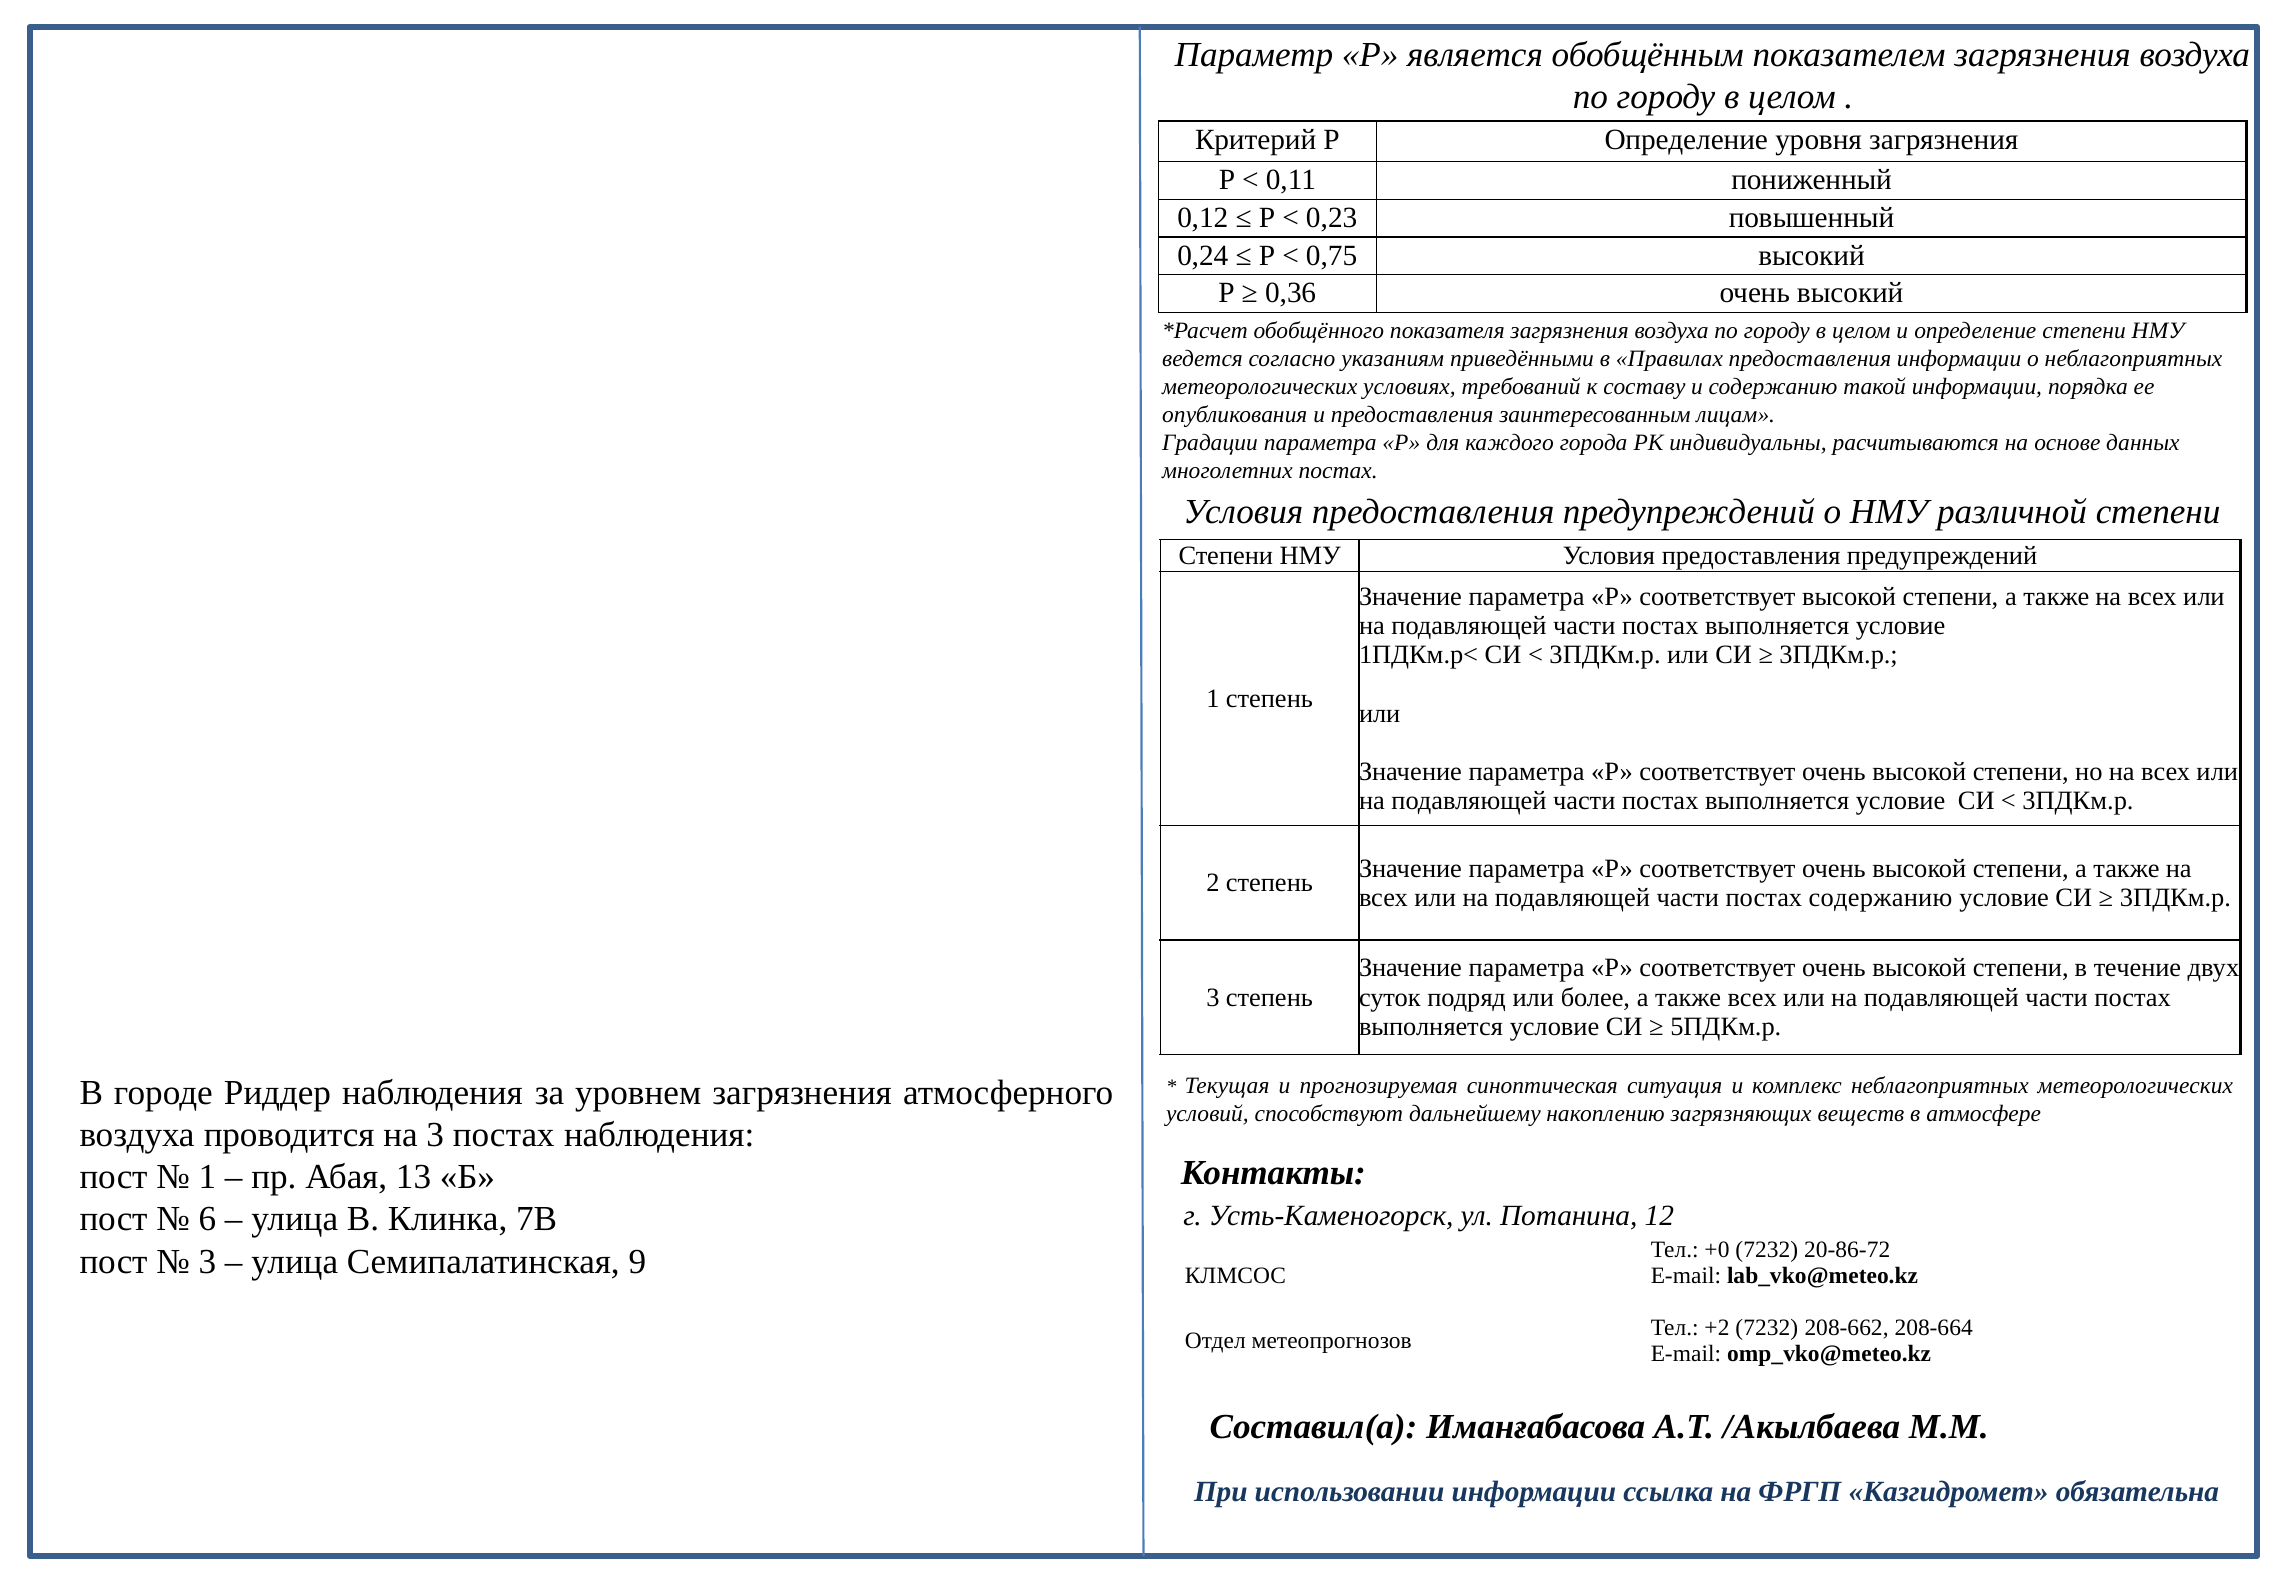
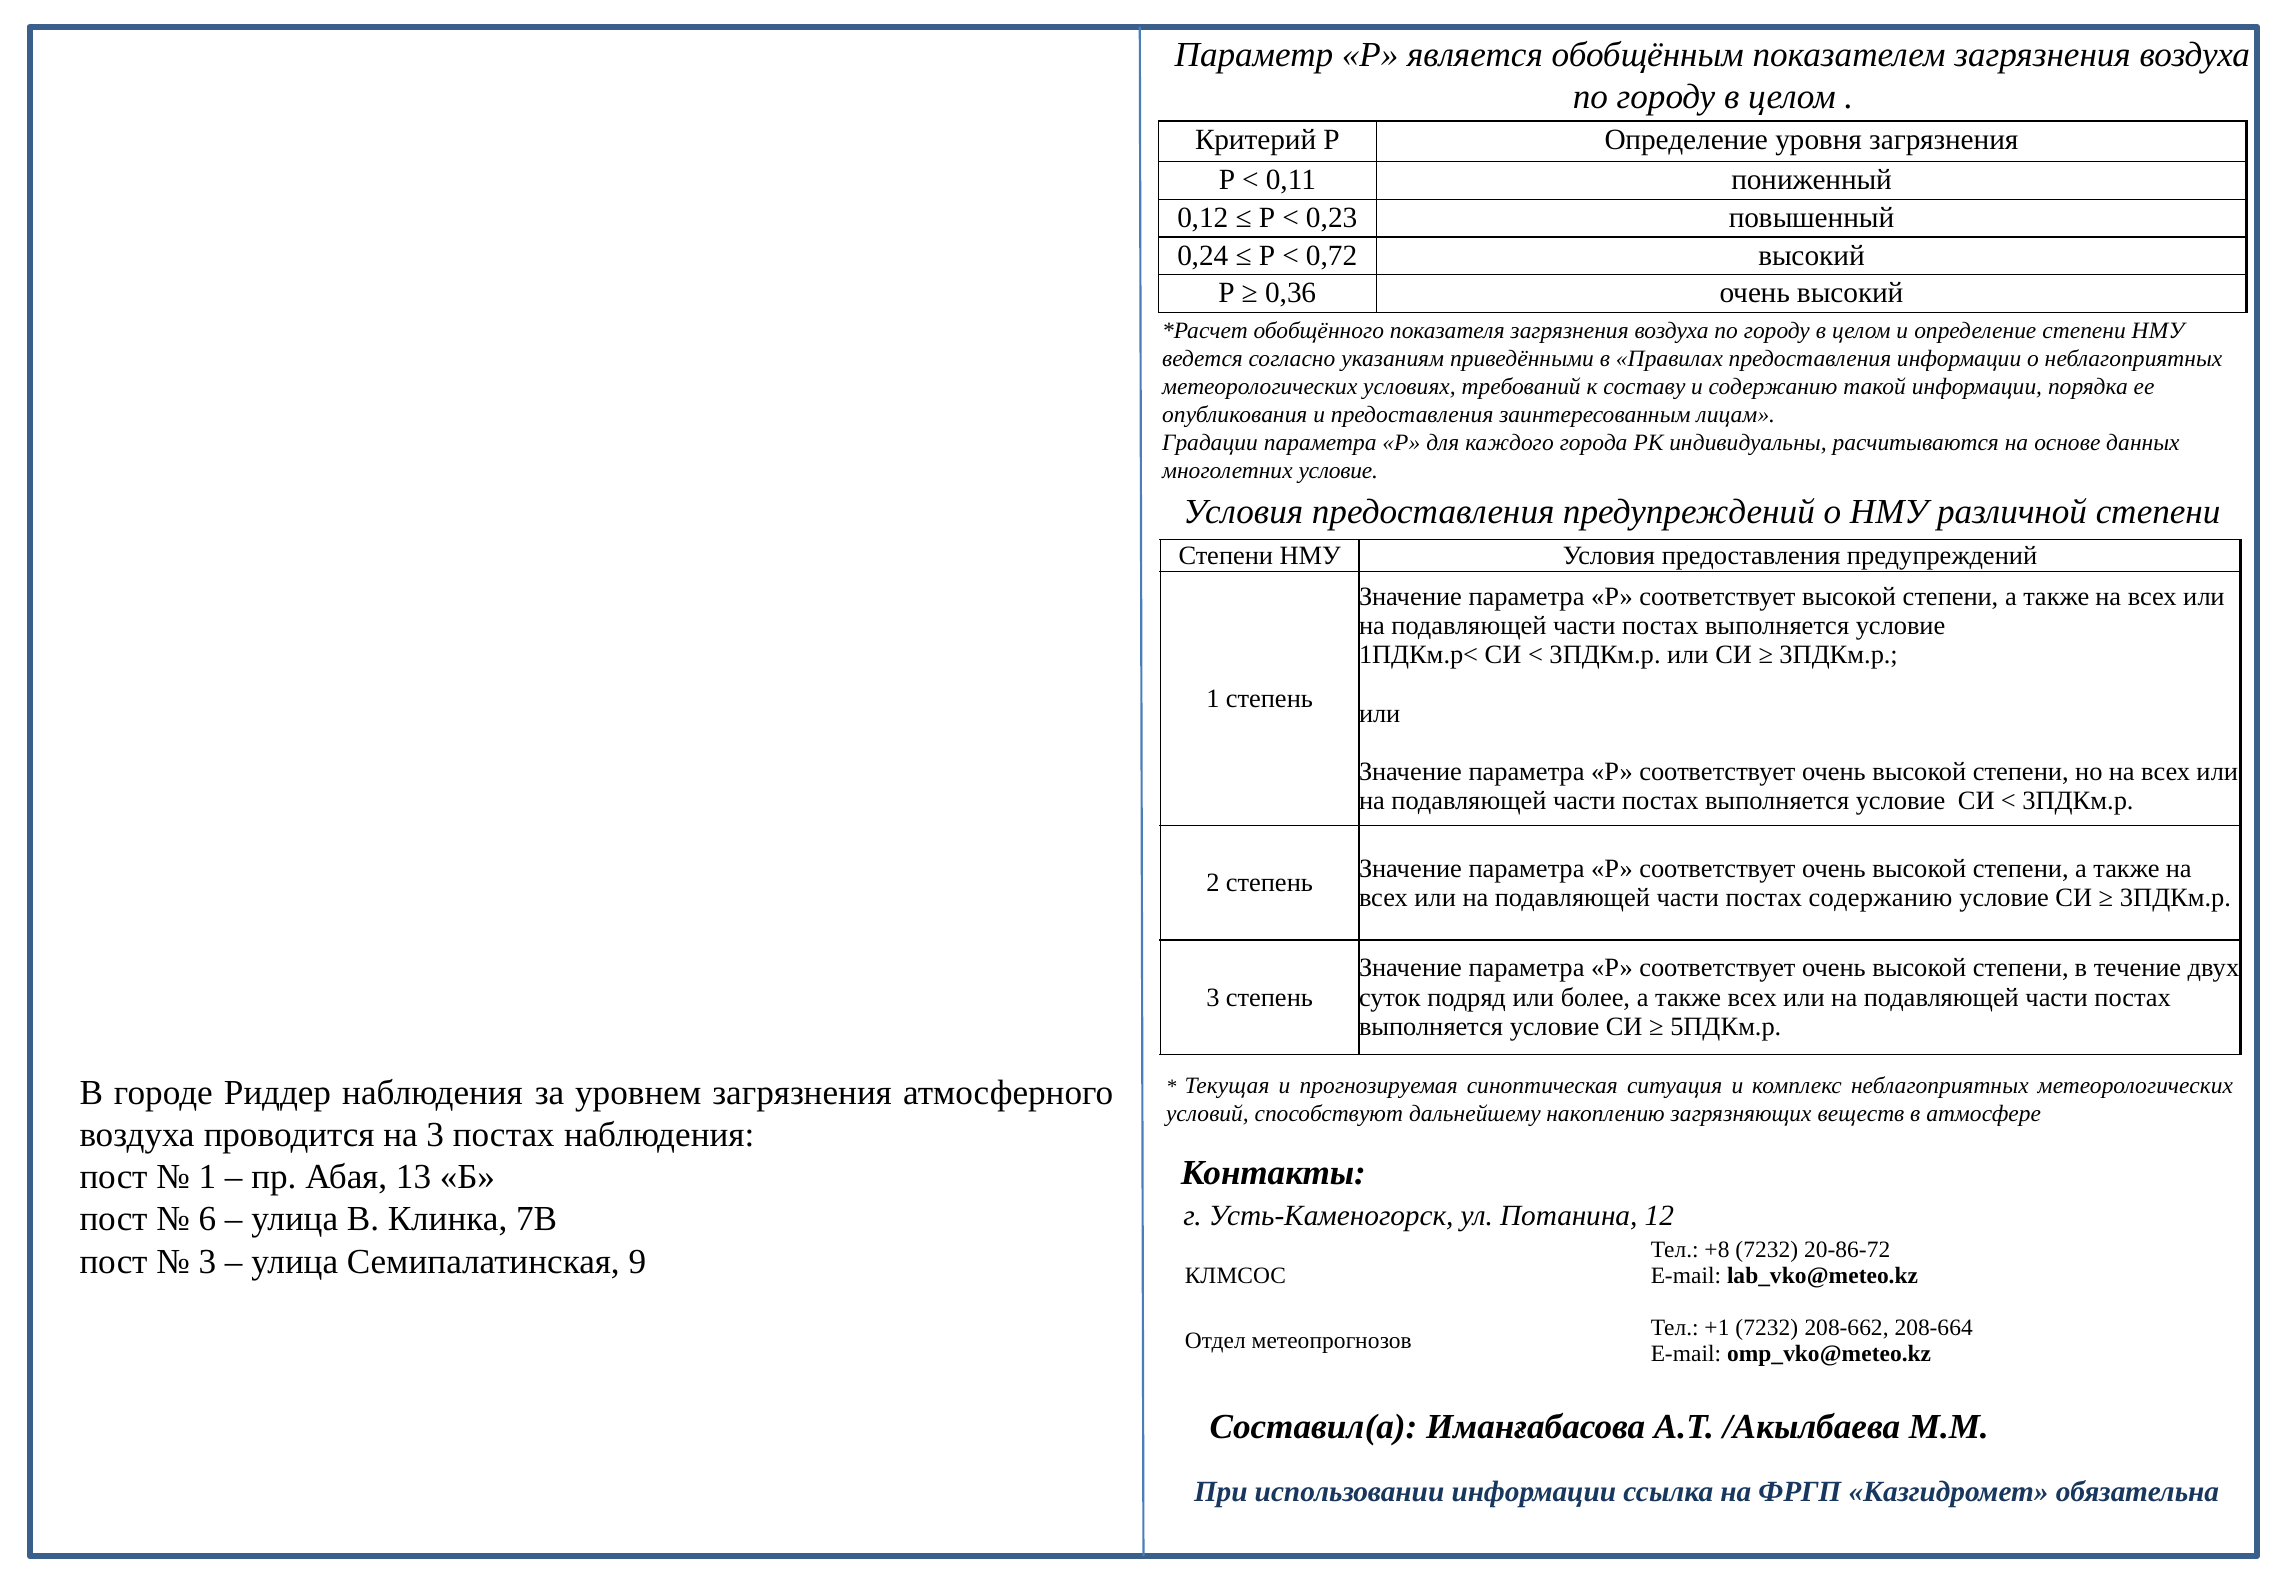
0,75: 0,75 -> 0,72 (1332, 256)
многолетних постах: постах -> условие (1338, 471)
+0: +0 -> +8 (1717, 1250)
+2: +2 -> +1 (1717, 1328)
